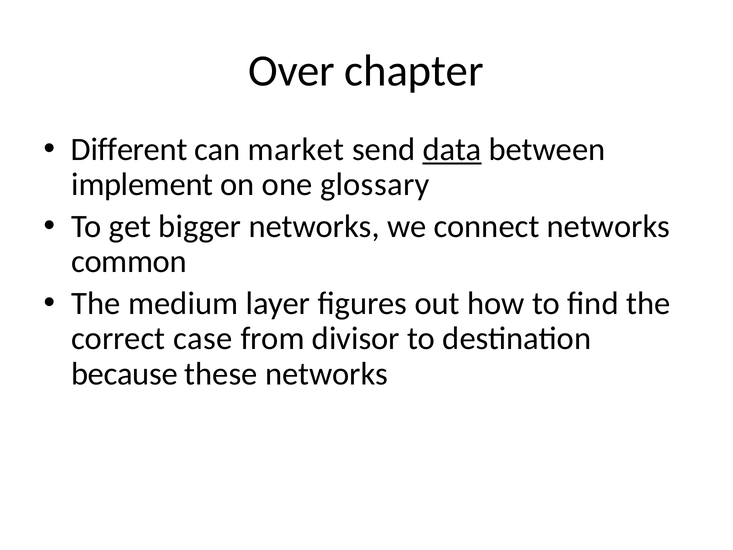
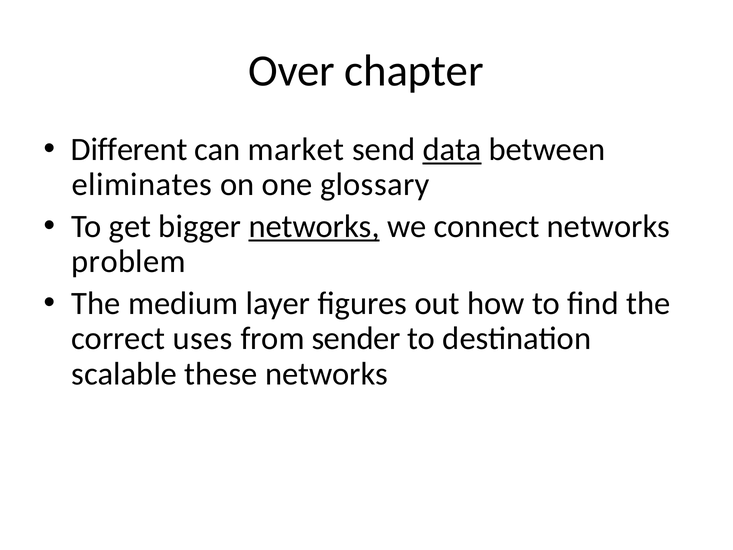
implement: implement -> eliminates (142, 185)
networks underline: none -> present (314, 226)
common: common -> problem (129, 261)
case: case -> uses (203, 338)
divisor: divisor -> sender (356, 338)
because: because -> scalable (124, 374)
